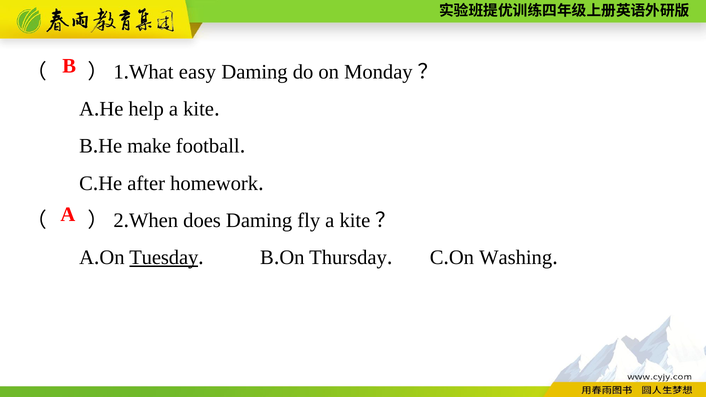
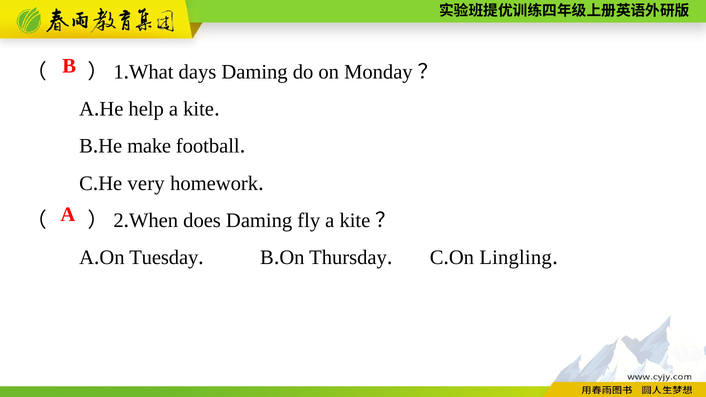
easy: easy -> days (197, 72)
after: after -> very (146, 183)
Tuesday underline: present -> none (164, 257)
Washing: Washing -> Lingling (516, 257)
